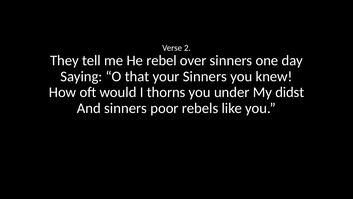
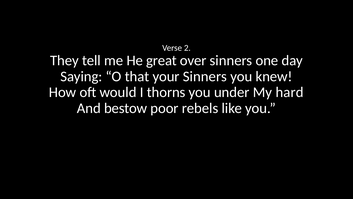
rebel: rebel -> great (162, 60)
didst: didst -> hard (290, 92)
And sinners: sinners -> bestow (126, 108)
